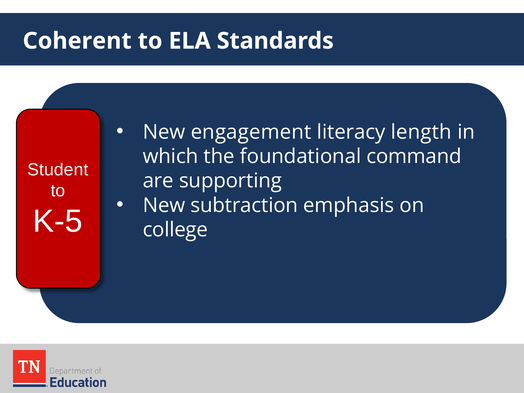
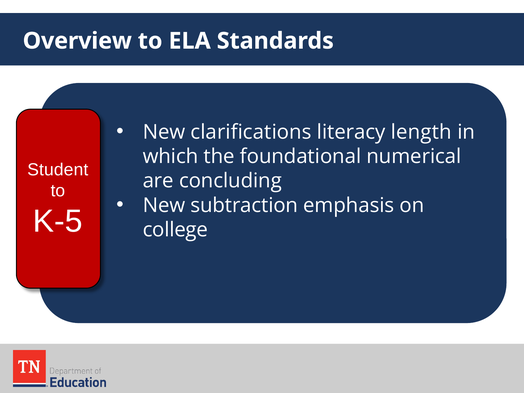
Coherent: Coherent -> Overview (77, 41)
engagement: engagement -> clarifications (251, 132)
command: command -> numerical (414, 156)
supporting: supporting -> concluding (230, 181)
